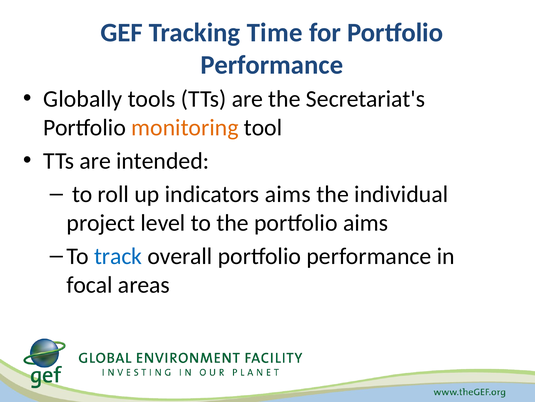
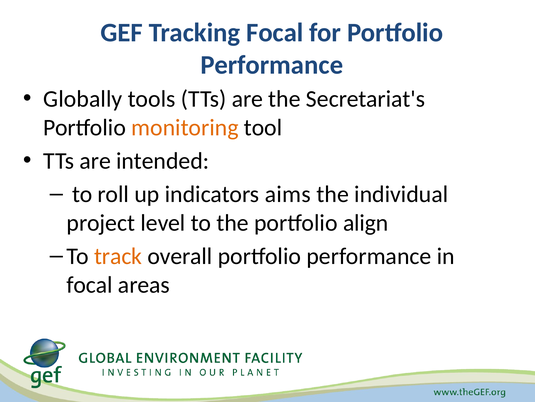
Tracking Time: Time -> Focal (275, 33)
portfolio aims: aims -> align (366, 223)
track colour: blue -> orange (118, 256)
